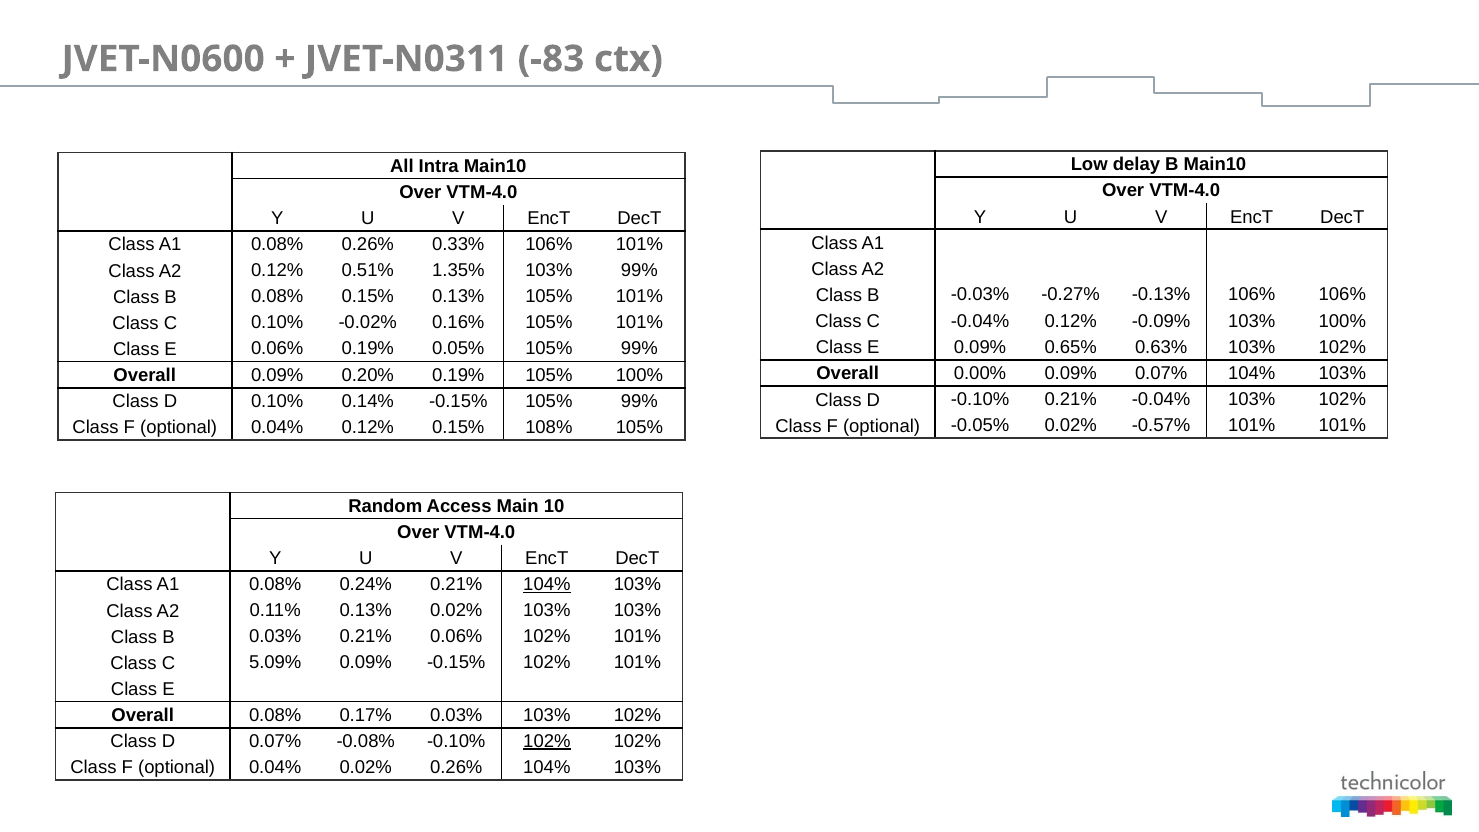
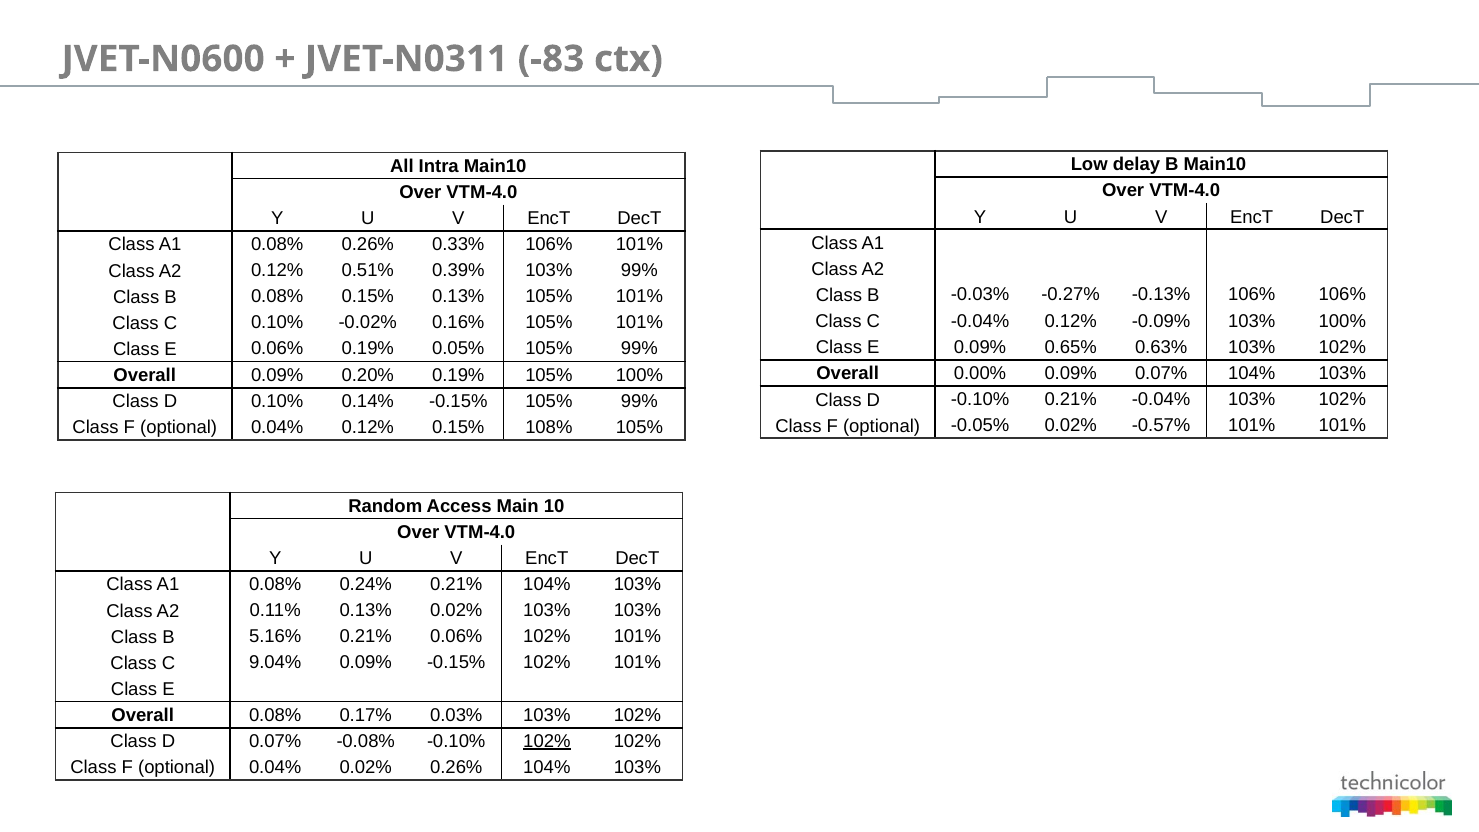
1.35%: 1.35% -> 0.39% (458, 270)
104% underline: present -> none (547, 584)
B 0.03%: 0.03% -> 5.16% (275, 636)
5.09%: 5.09% -> 9.04% (275, 663)
